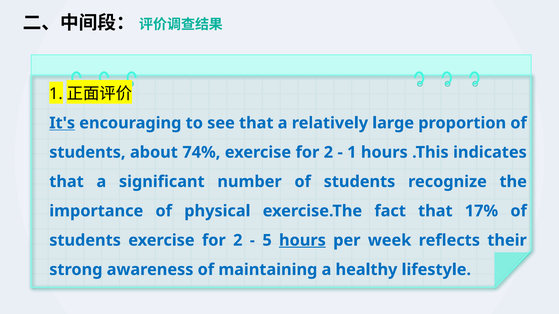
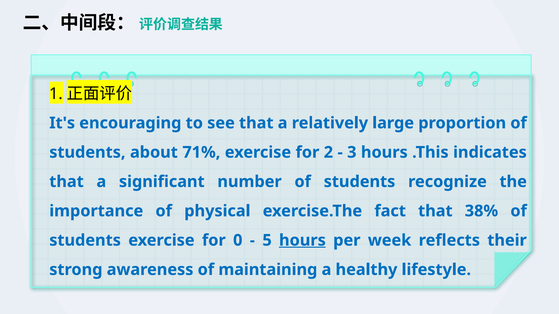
It's underline: present -> none (62, 123)
74%: 74% -> 71% (201, 153)
1: 1 -> 3 (352, 153)
17%: 17% -> 38% (481, 211)
students exercise for 2: 2 -> 0 (238, 241)
